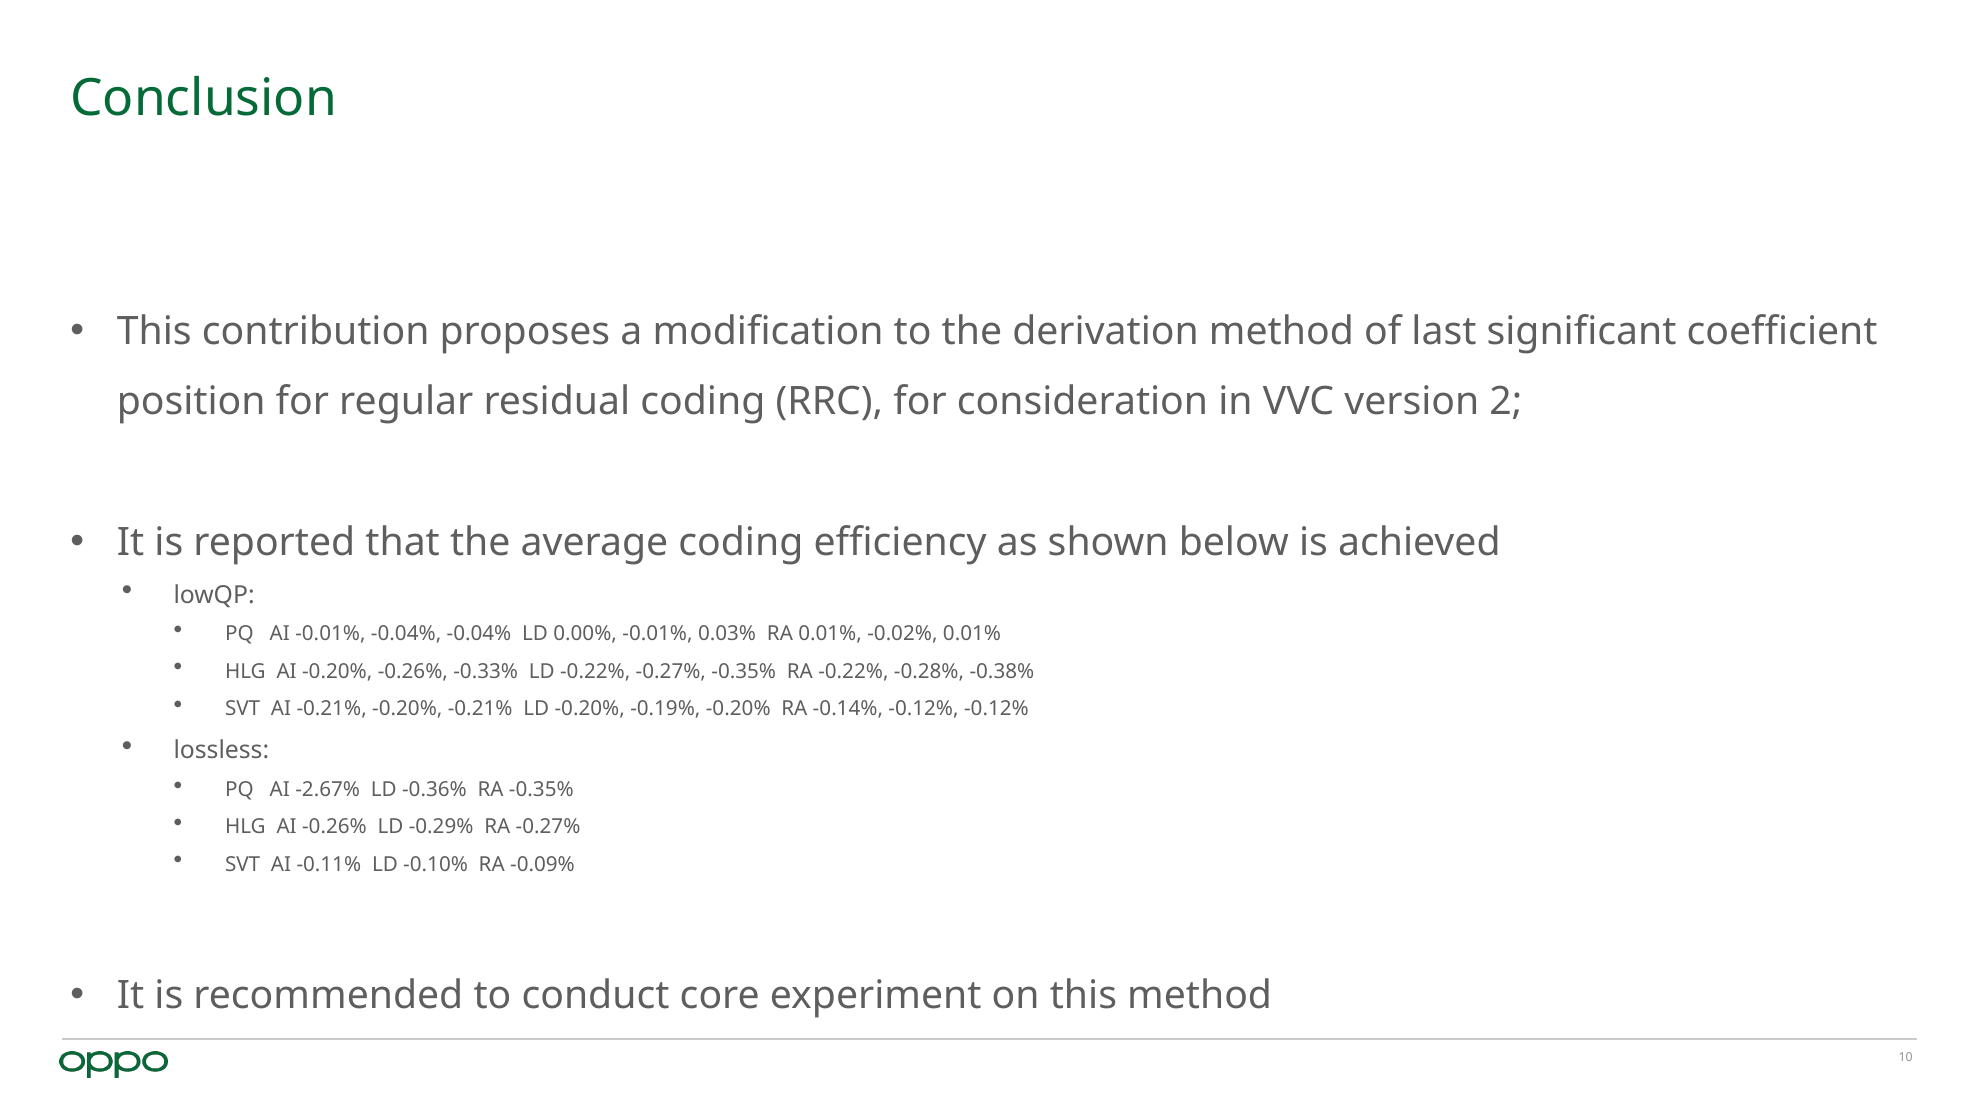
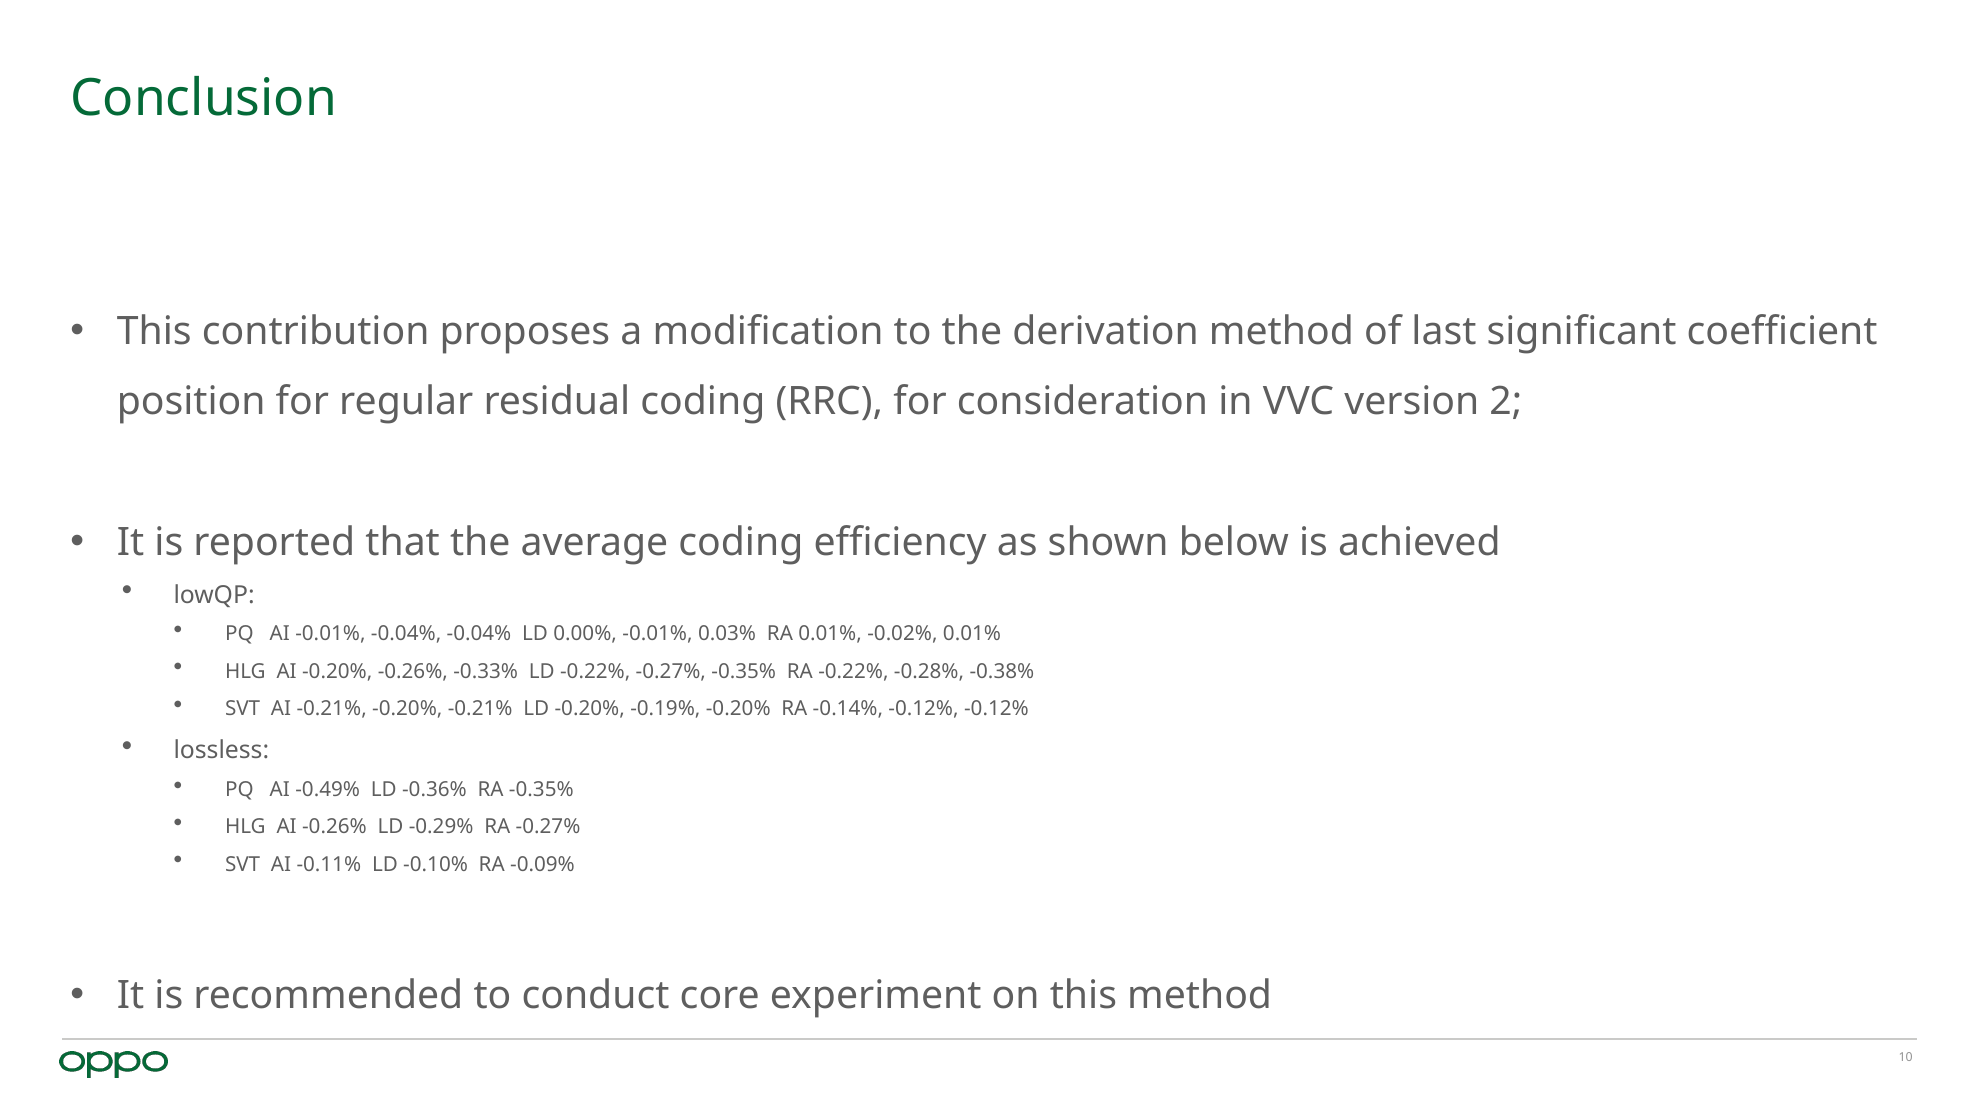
-2.67%: -2.67% -> -0.49% (328, 790)
